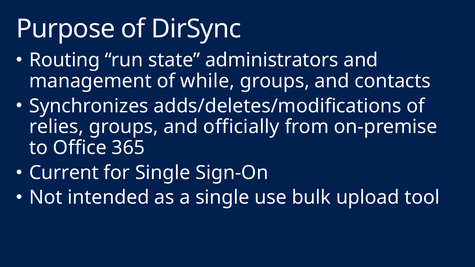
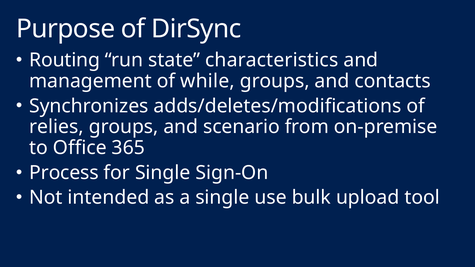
administrators: administrators -> characteristics (272, 60)
officially: officially -> scenario (241, 127)
Current: Current -> Process (64, 173)
